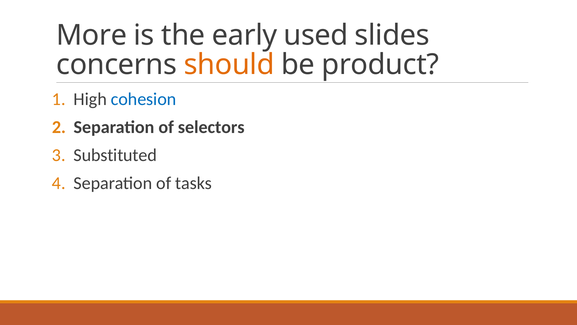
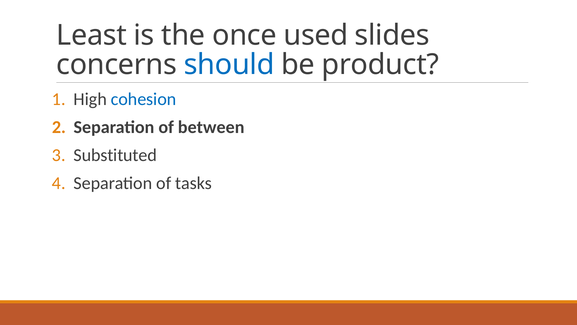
More: More -> Least (92, 35)
early: early -> once (244, 35)
should colour: orange -> blue (229, 65)
selectors: selectors -> between (211, 127)
